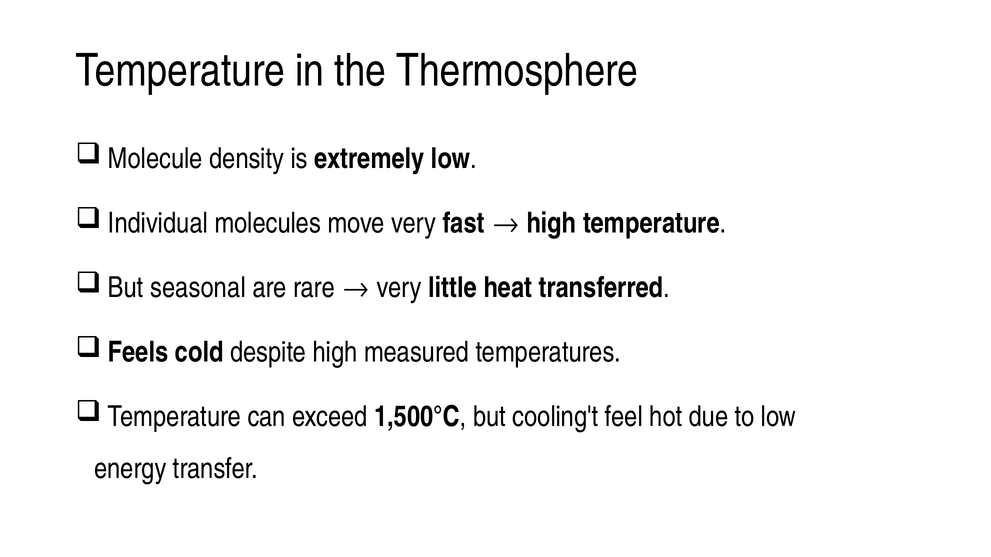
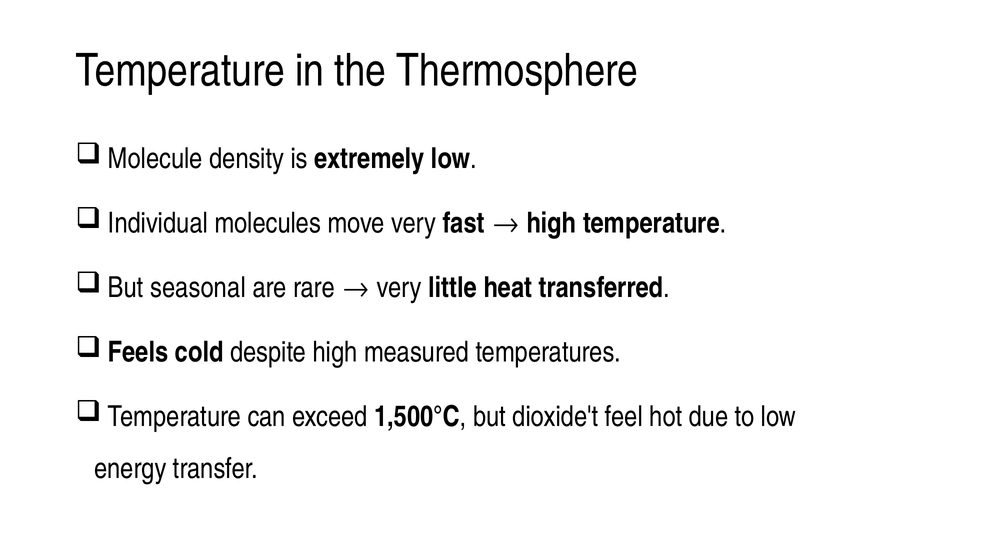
cooling't: cooling't -> dioxide't (555, 417)
